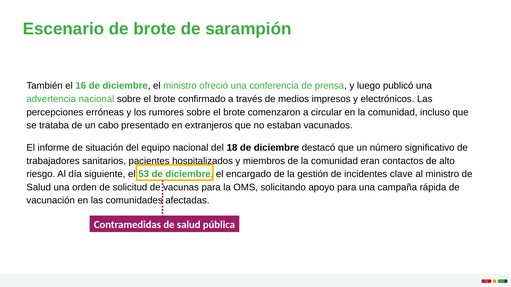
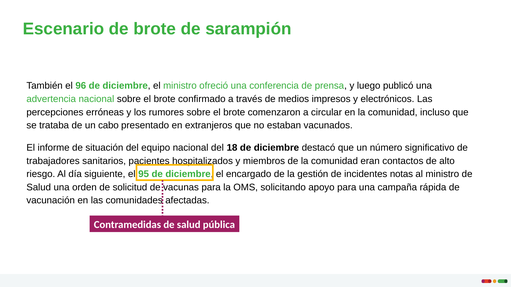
16: 16 -> 96 (81, 86)
53: 53 -> 95 (144, 174)
clave: clave -> notas (401, 174)
